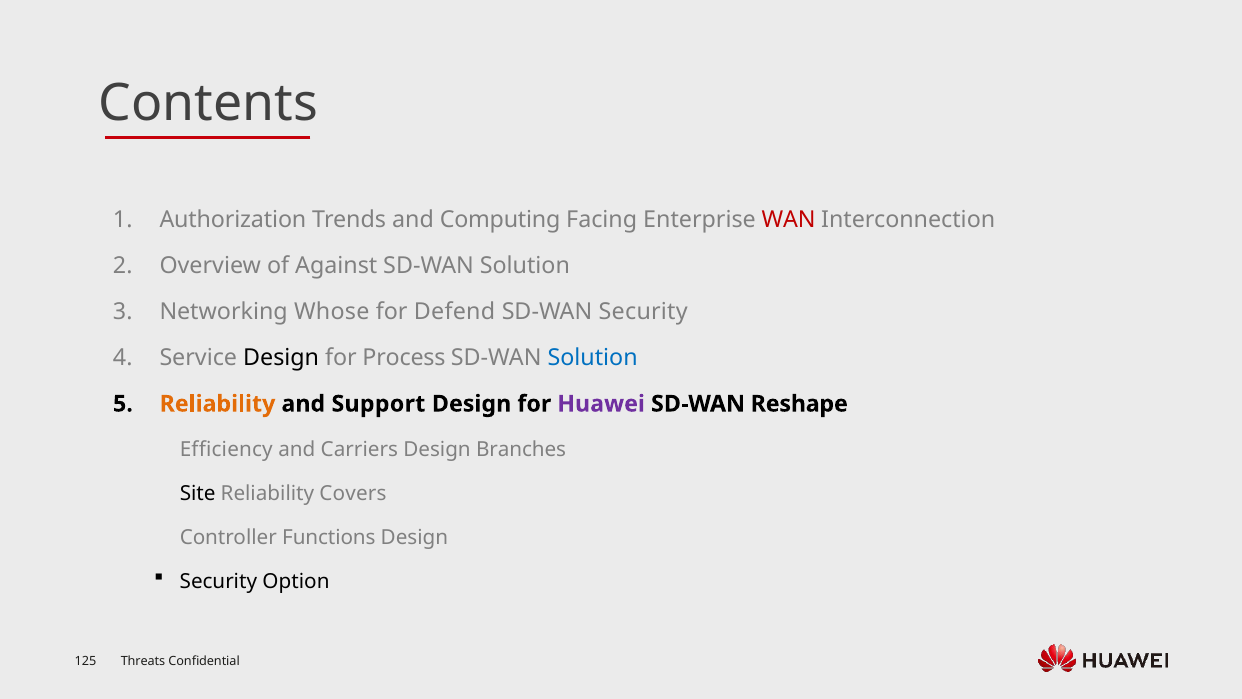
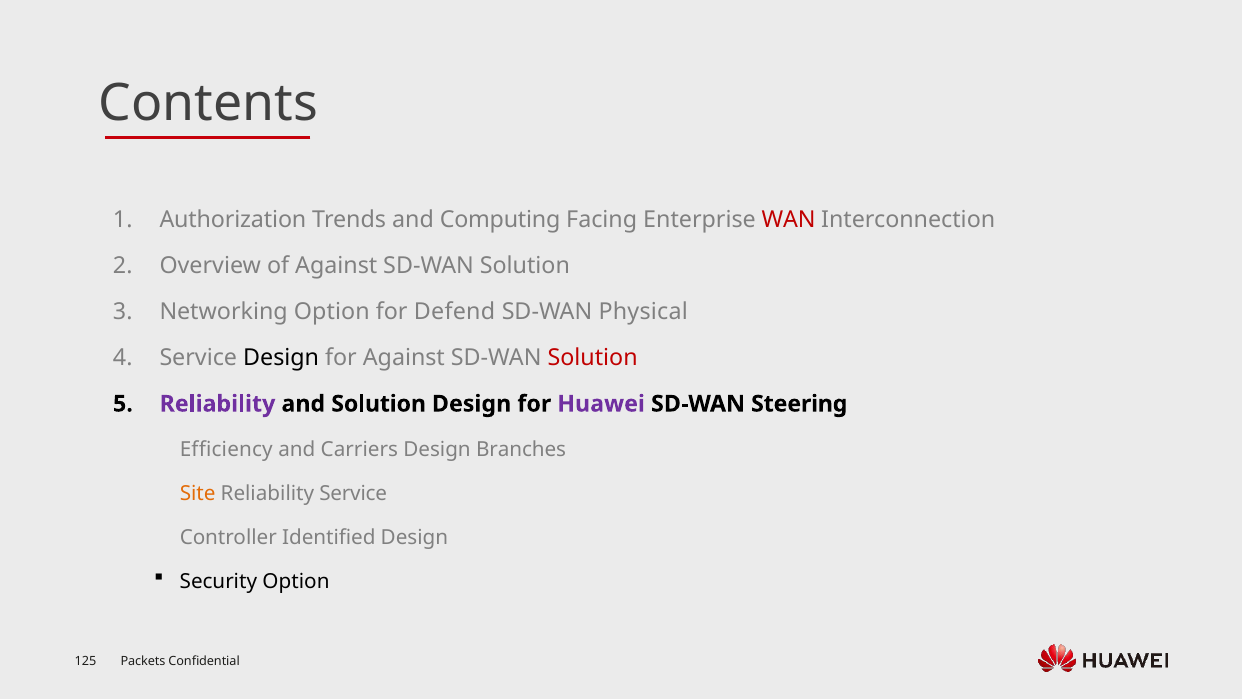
Networking Whose: Whose -> Option (332, 311)
SD-WAN Security: Security -> Physical (643, 311)
for Process: Process -> Against (404, 358)
Solution colour: blue -> red (593, 358)
Reliability colour: orange -> purple (217, 404)
and Support: Support -> Solution (379, 404)
Reshape: Reshape -> Steering (799, 404)
Site colour: black -> orange (198, 493)
Reliability Covers: Covers -> Service (353, 493)
Functions: Functions -> Identified (329, 537)
Threats: Threats -> Packets (143, 661)
